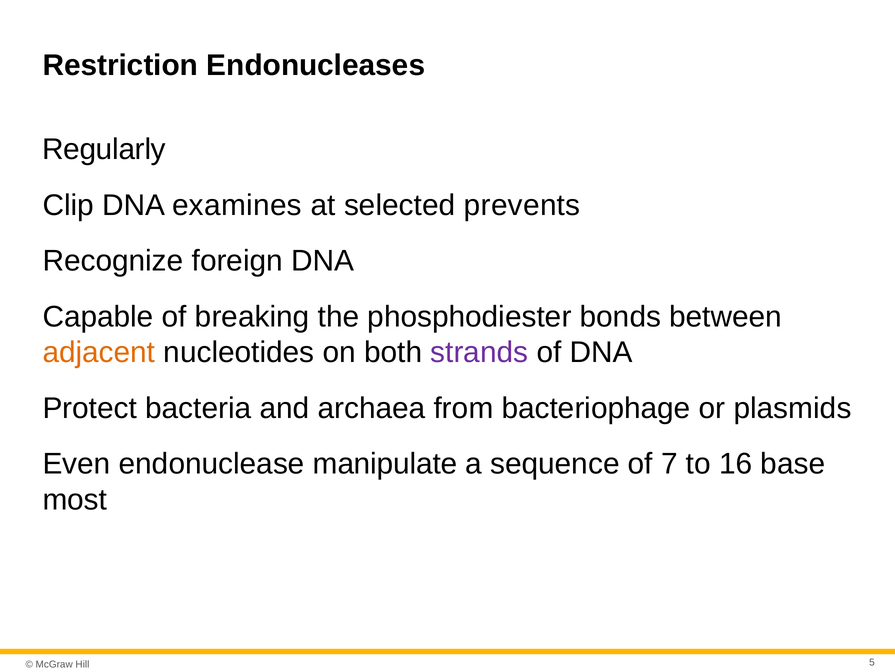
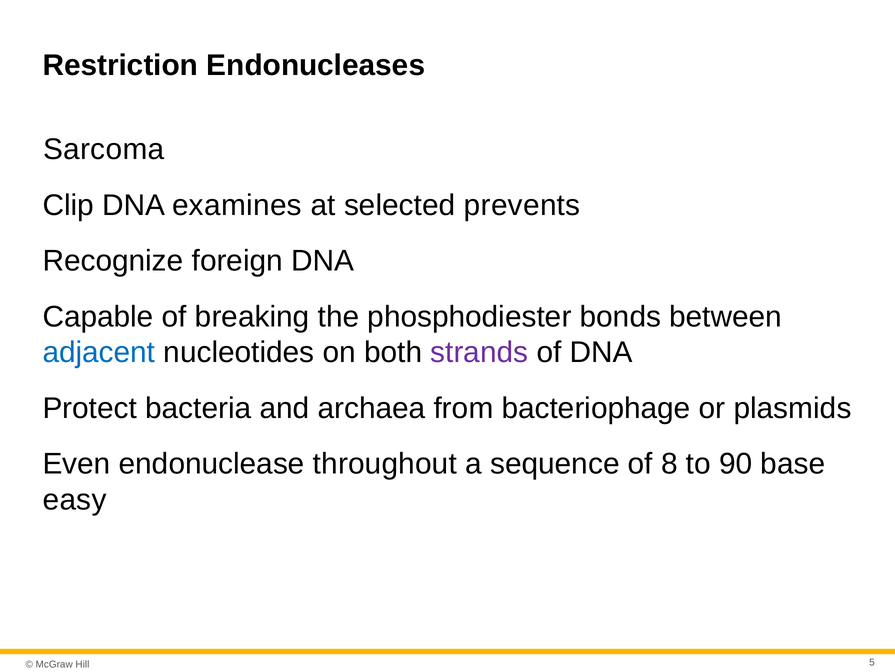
Regularly: Regularly -> Sarcoma (104, 149)
adjacent colour: orange -> blue (99, 352)
manipulate: manipulate -> throughout (385, 464)
7: 7 -> 8 (669, 464)
16: 16 -> 90 (736, 464)
most: most -> easy (75, 499)
